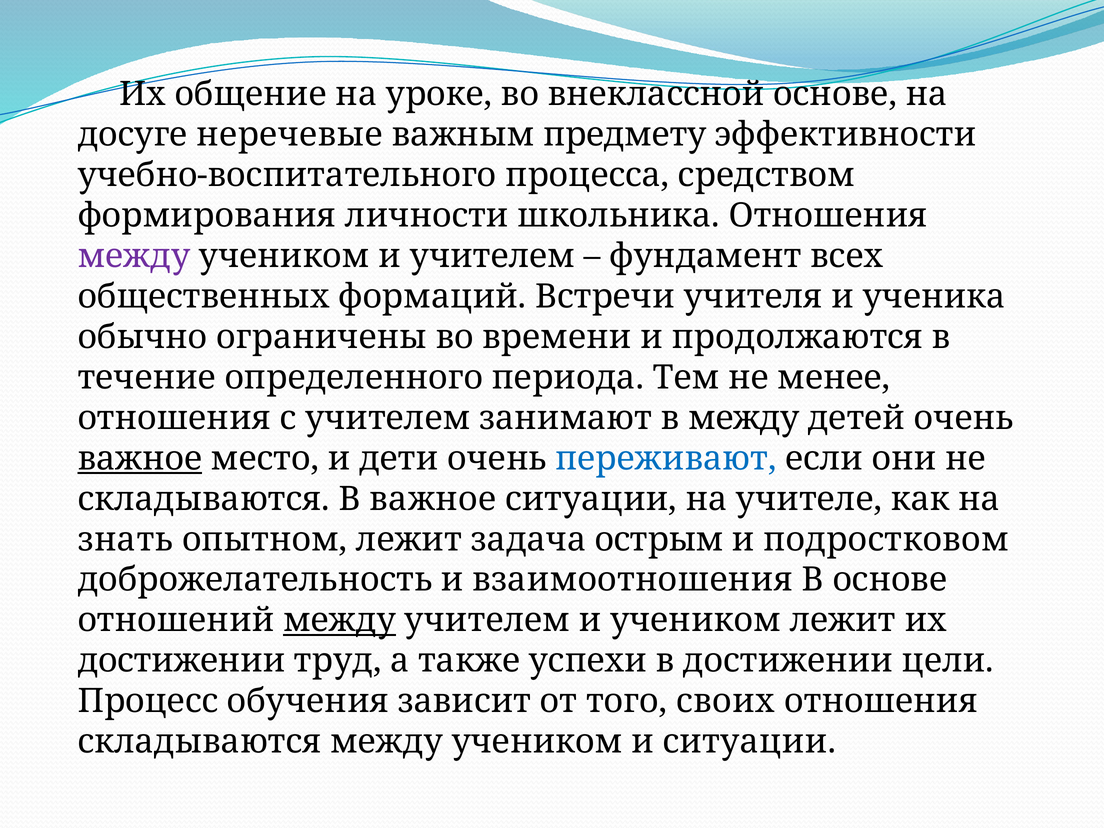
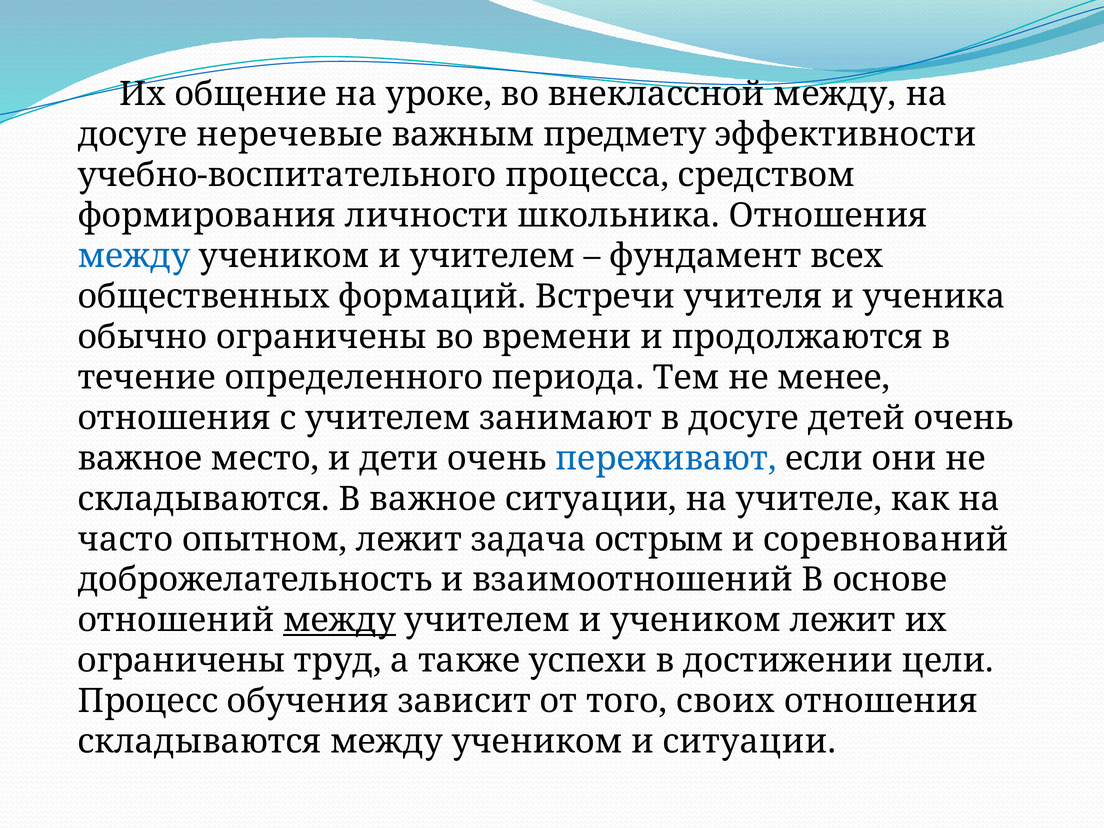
внеклассной основе: основе -> между (835, 94)
между colour: purple -> blue (134, 256)
в между: между -> досуге (744, 418)
важное underline: present -> none (140, 458)
знать: знать -> часто (125, 539)
подростковом: подростковом -> соревнований (886, 539)
взаимоотношения: взаимоотношения -> взаимоотношений (633, 580)
достижении: достижении -> ограничены (182, 661)
